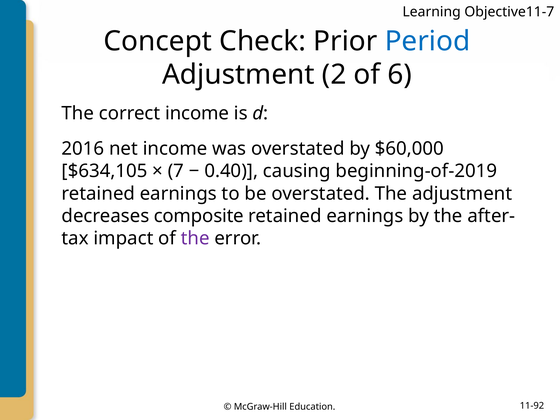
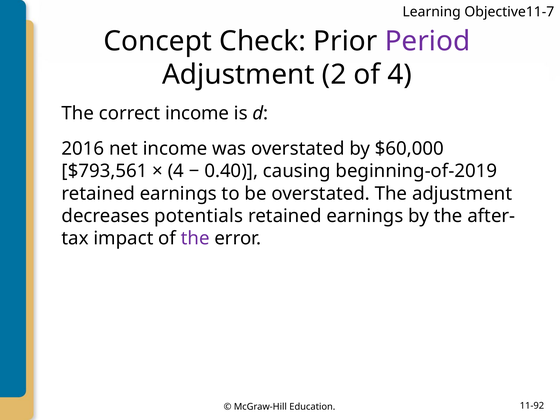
Period colour: blue -> purple (428, 41)
of 6: 6 -> 4 (400, 75)
$634,105: $634,105 -> $793,561 (104, 171)
7: 7 -> 4 (176, 171)
composite: composite -> potentials (199, 216)
